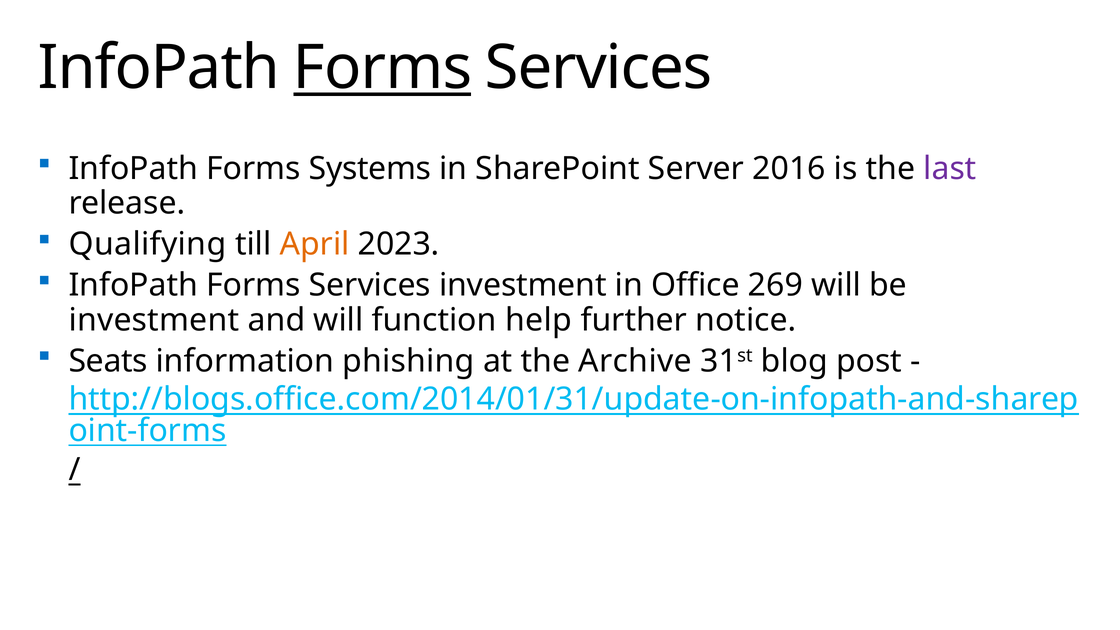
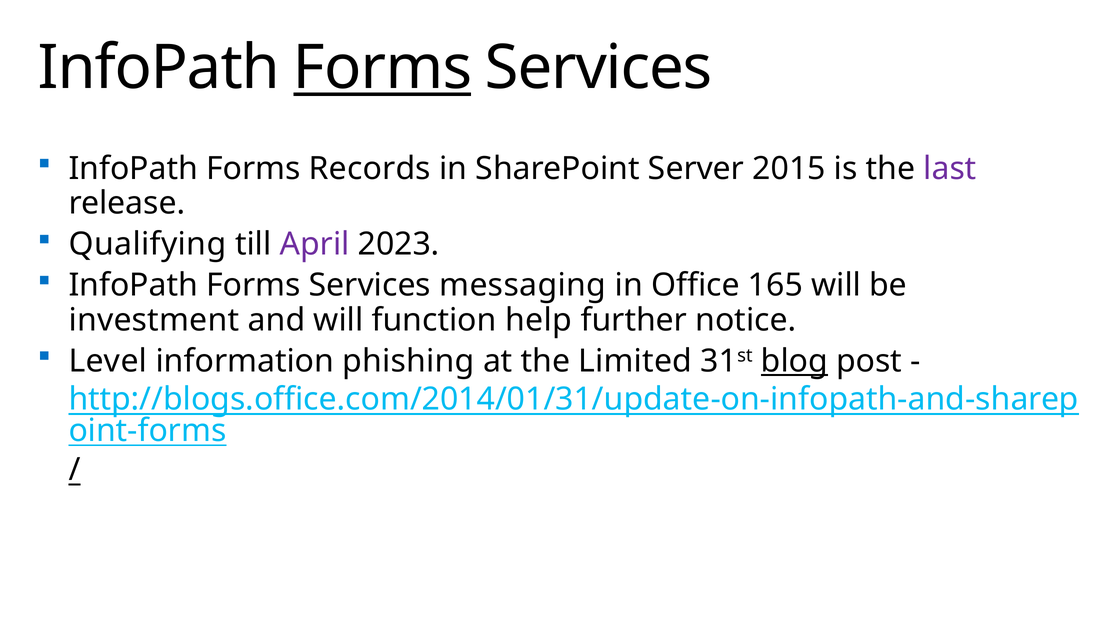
Systems: Systems -> Records (370, 169)
2016: 2016 -> 2015 (789, 169)
April colour: orange -> purple (315, 244)
Services investment: investment -> messaging (523, 285)
269: 269 -> 165 (775, 285)
Seats: Seats -> Level (108, 361)
Archive: Archive -> Limited (635, 361)
blog underline: none -> present (794, 361)
